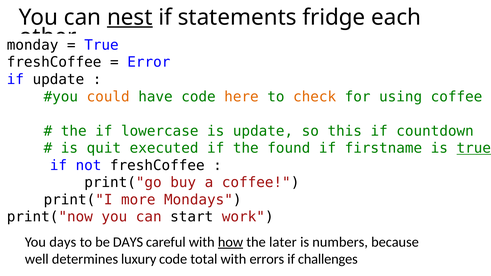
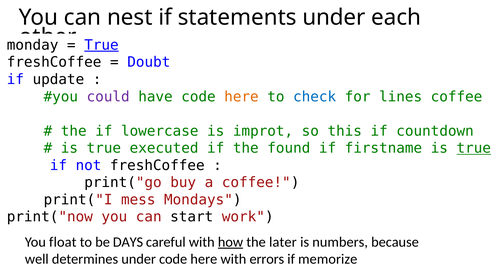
nest underline: present -> none (130, 17)
statements fridge: fridge -> under (334, 17)
True underline: none -> present (101, 45)
Error: Error -> Doubt (149, 62)
could colour: orange -> purple (108, 97)
check colour: orange -> blue (315, 97)
using: using -> lines (401, 97)
is update: update -> improt (263, 131)
quit: quit -> true (104, 148)
more: more -> mess (138, 200)
You days: days -> float (63, 242)
determines luxury: luxury -> under (139, 259)
total: total -> here (204, 259)
challenges: challenges -> memorize (328, 259)
